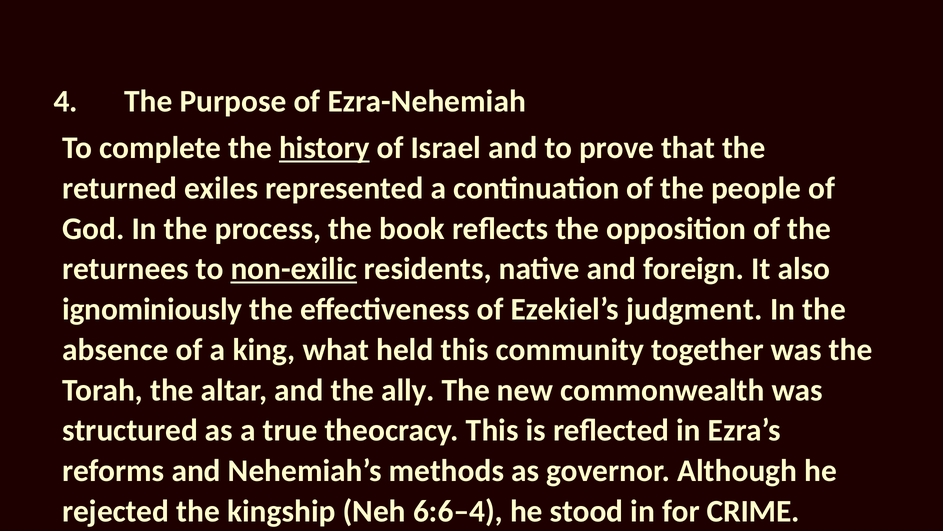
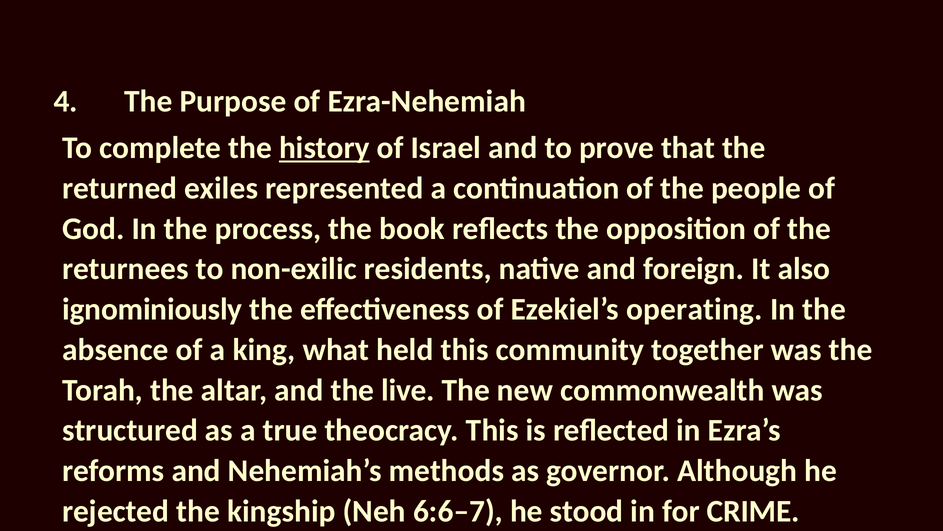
non-exilic underline: present -> none (294, 269)
judgment: judgment -> operating (694, 309)
ally: ally -> live (408, 390)
6:6–4: 6:6–4 -> 6:6–7 (458, 511)
